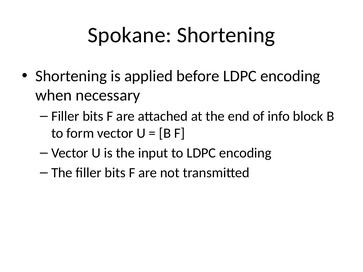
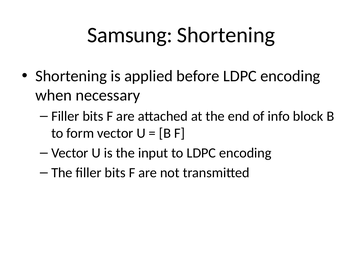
Spokane: Spokane -> Samsung (130, 35)
